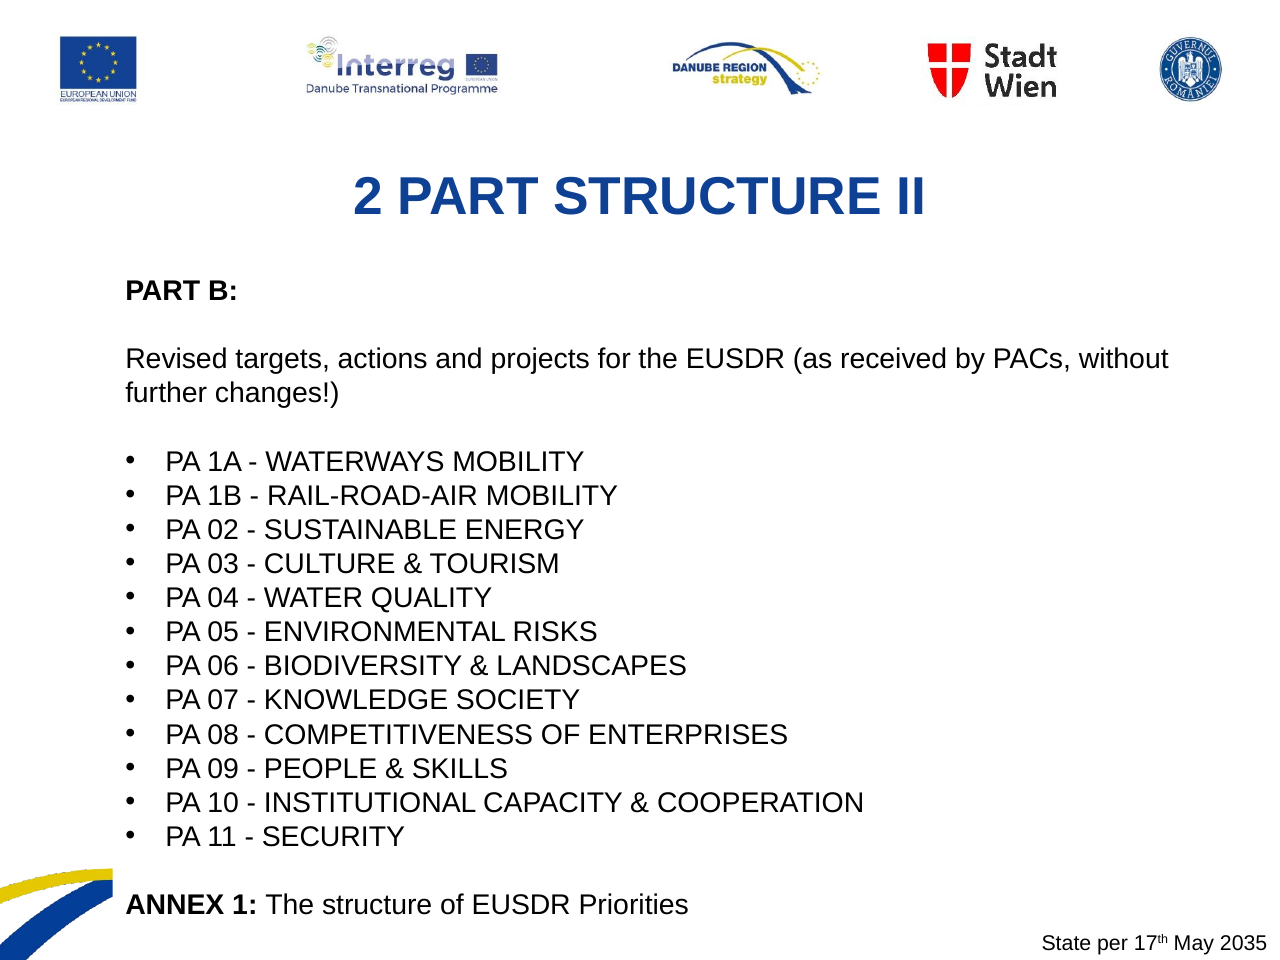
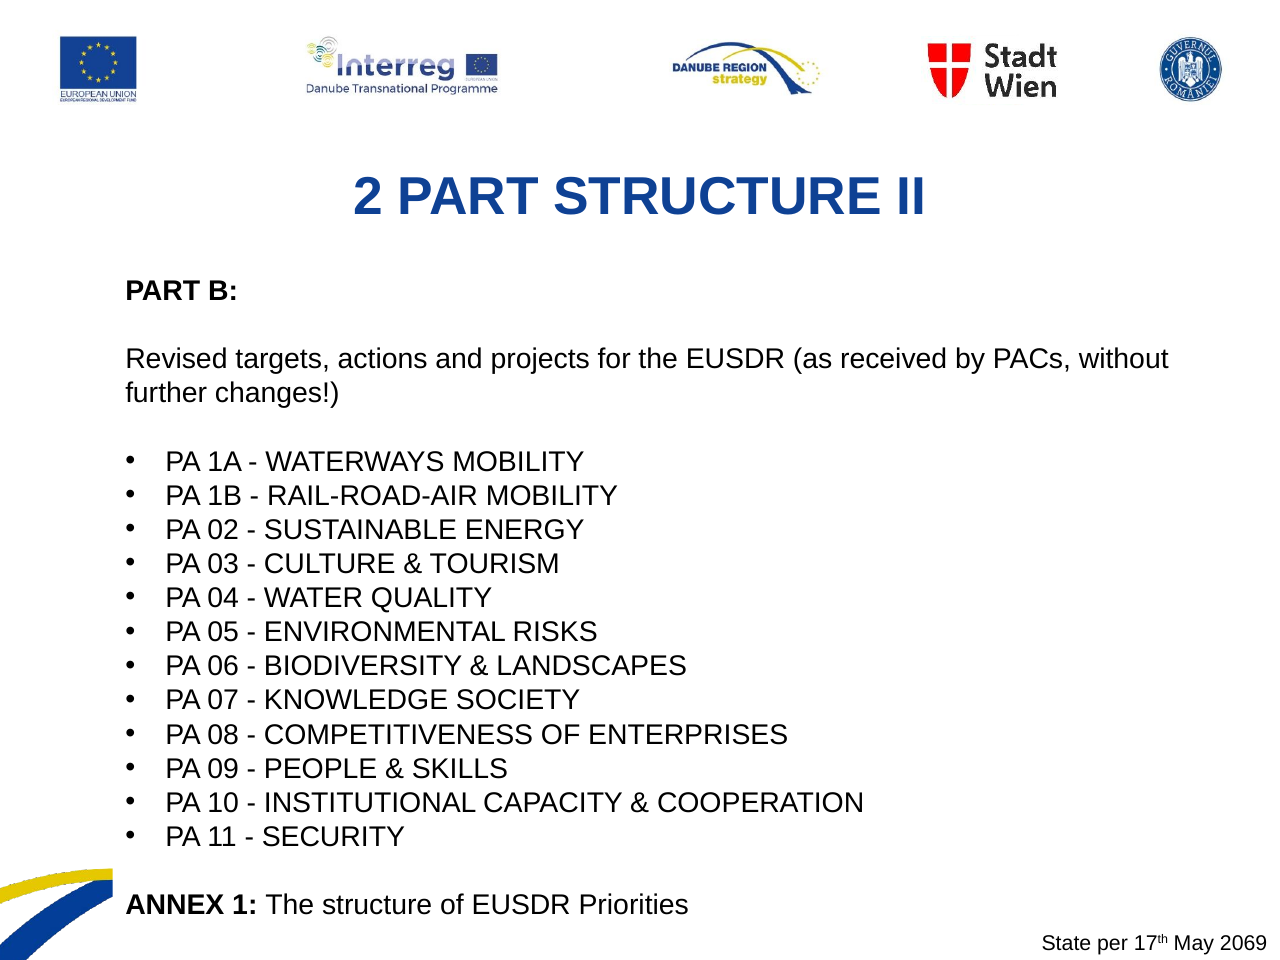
2035: 2035 -> 2069 (1244, 943)
